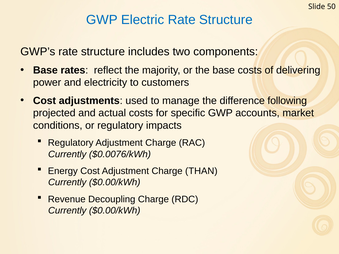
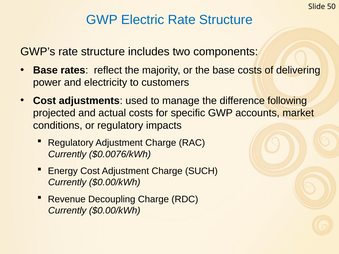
THAN: THAN -> SUCH (201, 171)
